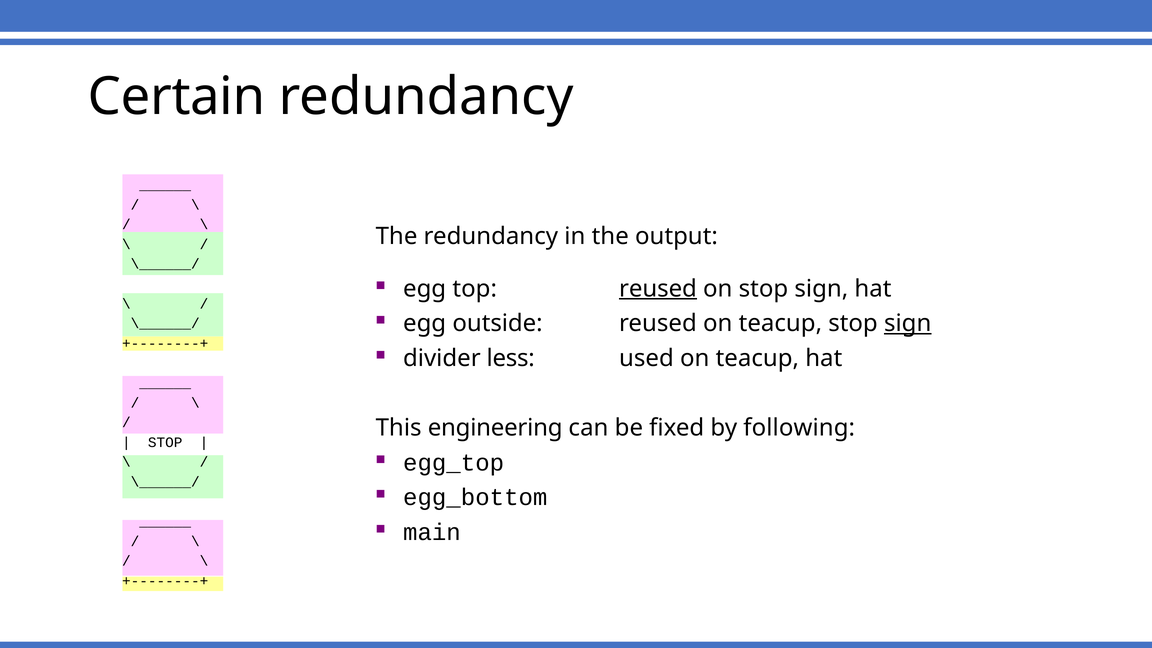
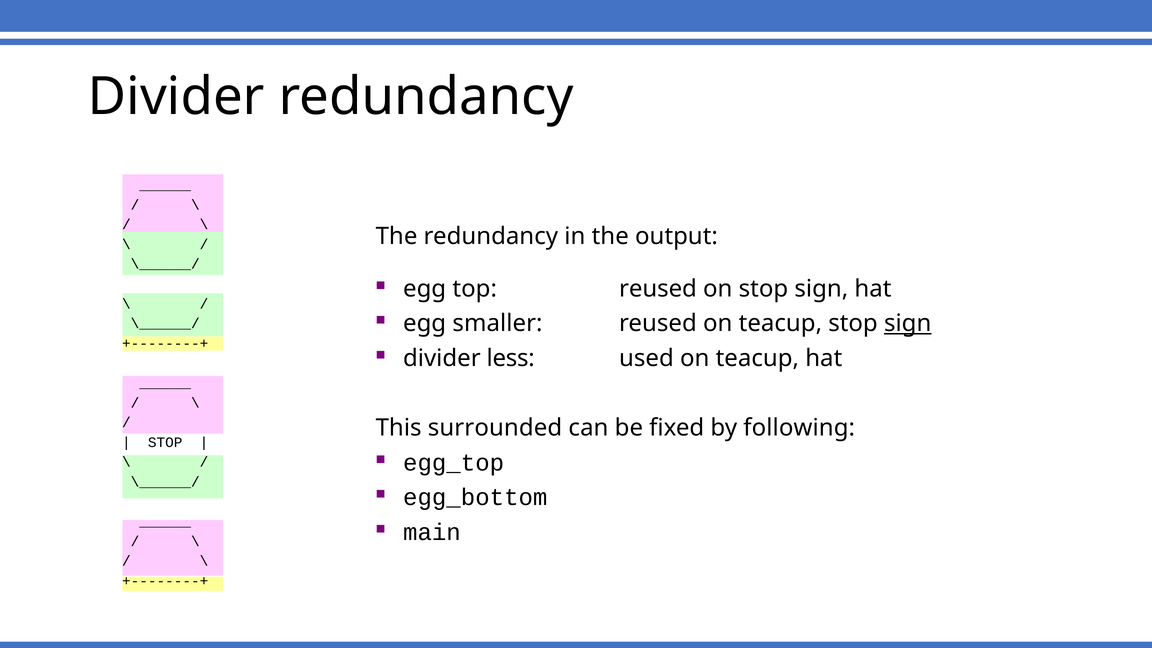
Certain: Certain -> Divider (176, 97)
reused underline: present -> none (658, 289)
outside: outside -> smaller (498, 323)
engineering: engineering -> surrounded (495, 428)
